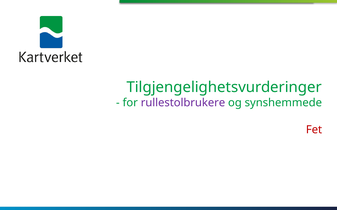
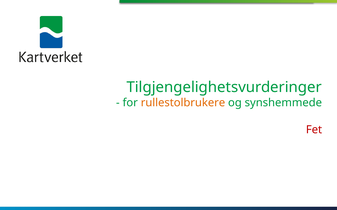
rullestolbrukere colour: purple -> orange (183, 103)
